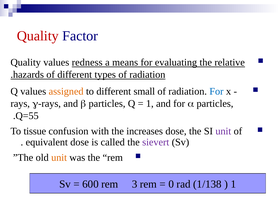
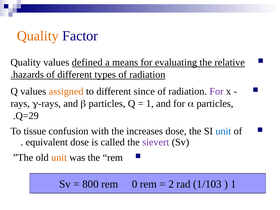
Quality colour: red -> orange (38, 36)
redness: redness -> defined (87, 62)
small: small -> since (144, 91)
For colour: blue -> purple (216, 91)
Q=55: Q=55 -> Q=29 (27, 116)
unit colour: purple -> blue (223, 131)
600: 600 -> 800 (90, 184)
3: 3 -> 0 (135, 184)
0: 0 -> 2 (171, 184)
1/138: 1/138 -> 1/103 (207, 184)
